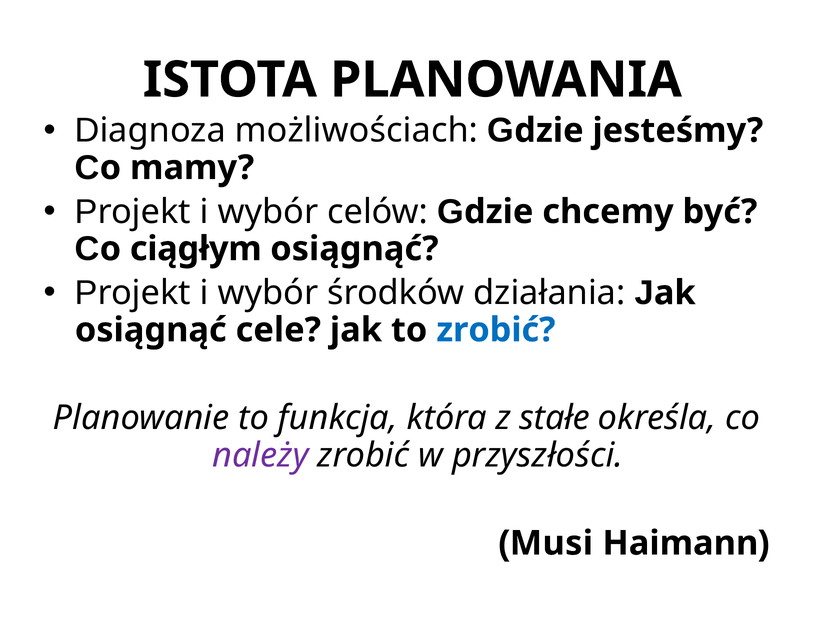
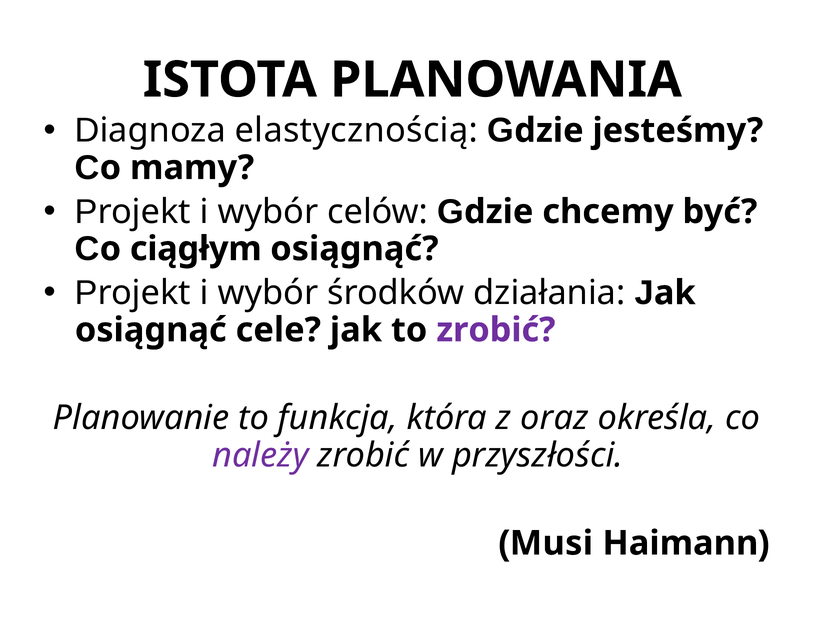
możliwościach: możliwościach -> elastycznością (356, 130)
zrobić colour: blue -> purple (496, 330)
stałe: stałe -> oraz (554, 418)
